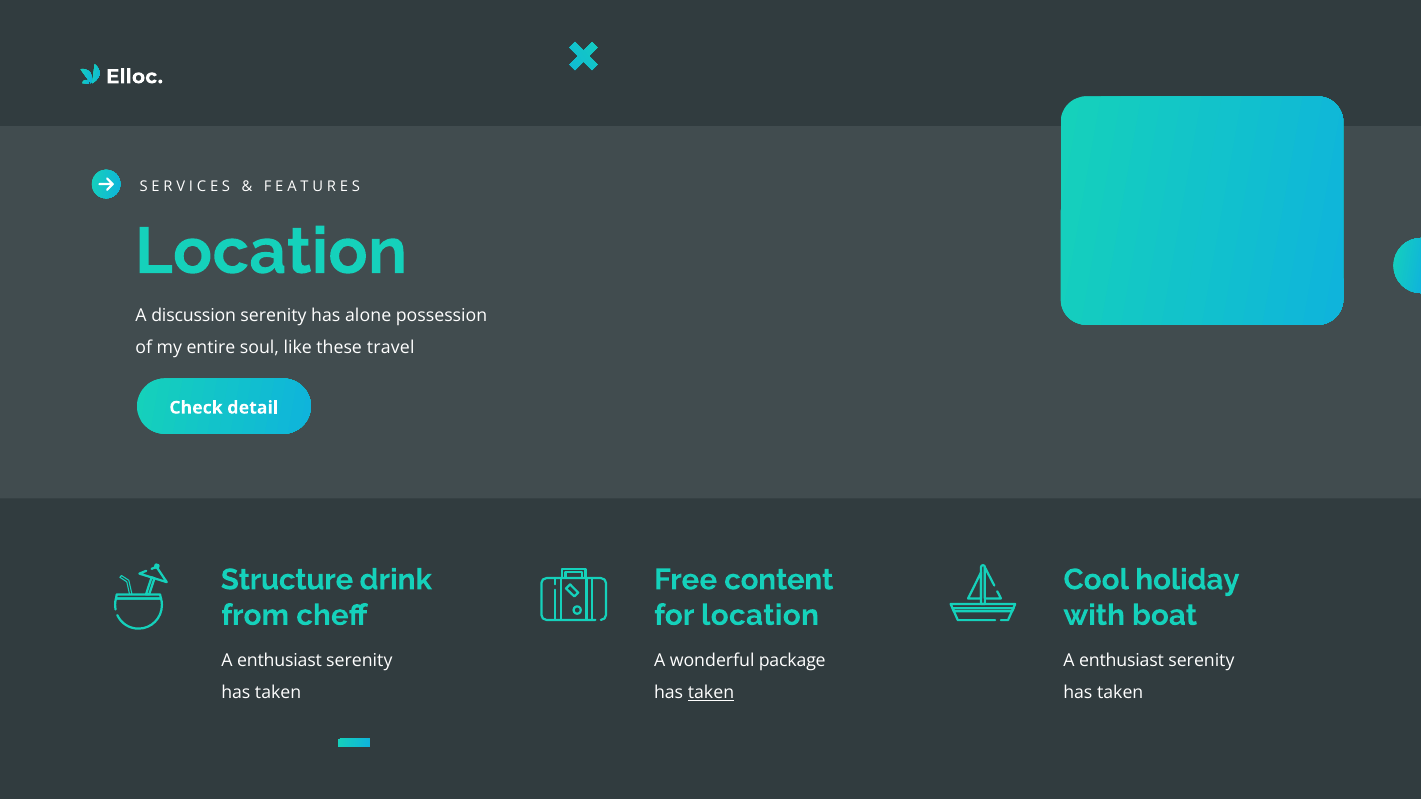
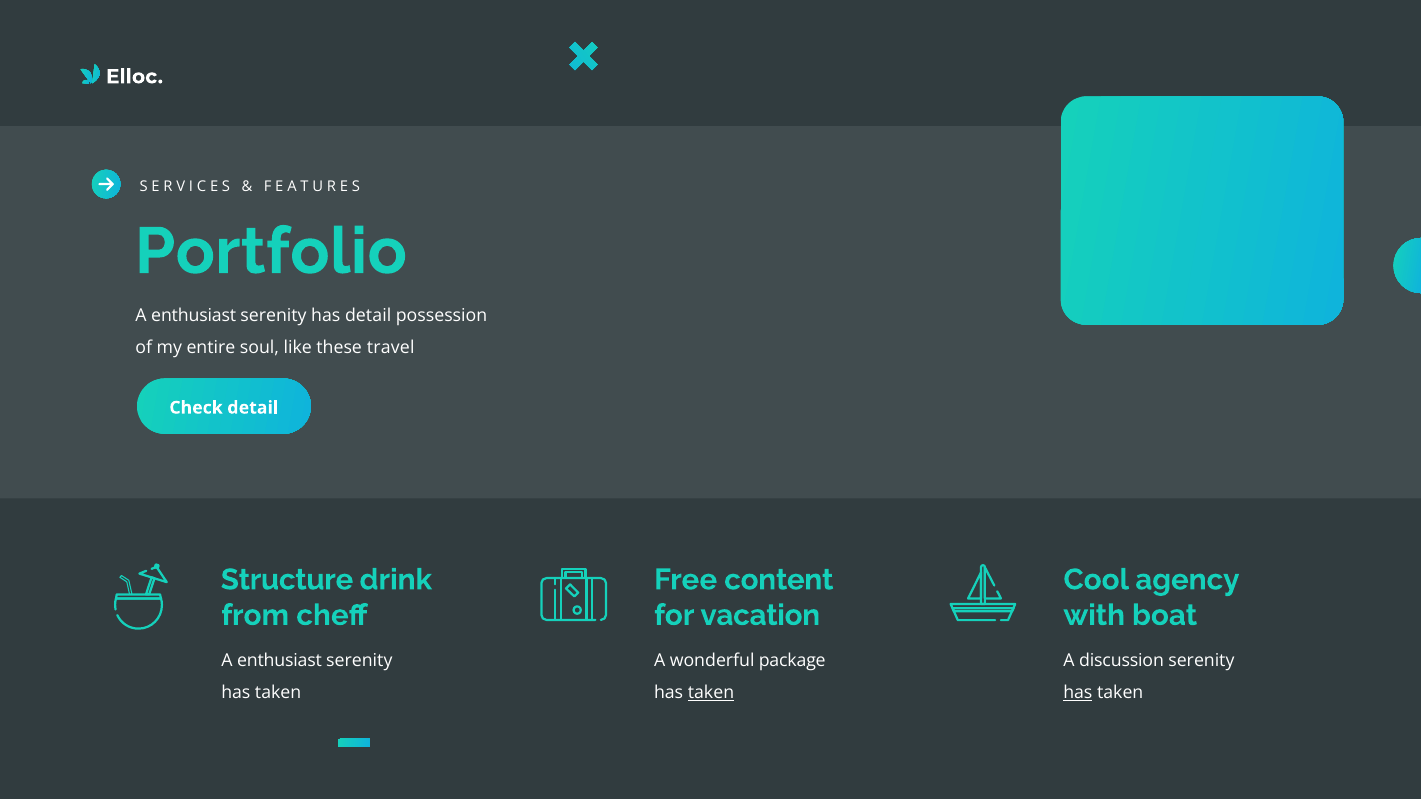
Location: Location -> Portfolio (271, 252)
discussion: discussion -> enthusiast (194, 316)
has alone: alone -> detail (368, 316)
holiday: holiday -> agency (1187, 580)
for location: location -> vacation (760, 615)
enthusiast: enthusiast -> discussion (1122, 661)
has underline: none -> present (1078, 693)
